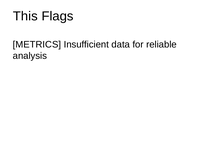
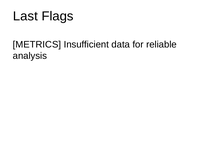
This: This -> Last (25, 16)
